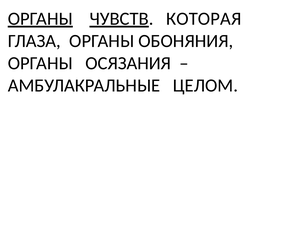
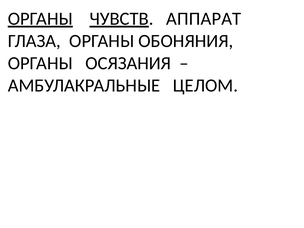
КОТОРАЯ: КОТОРАЯ -> АППАРАТ (204, 19)
